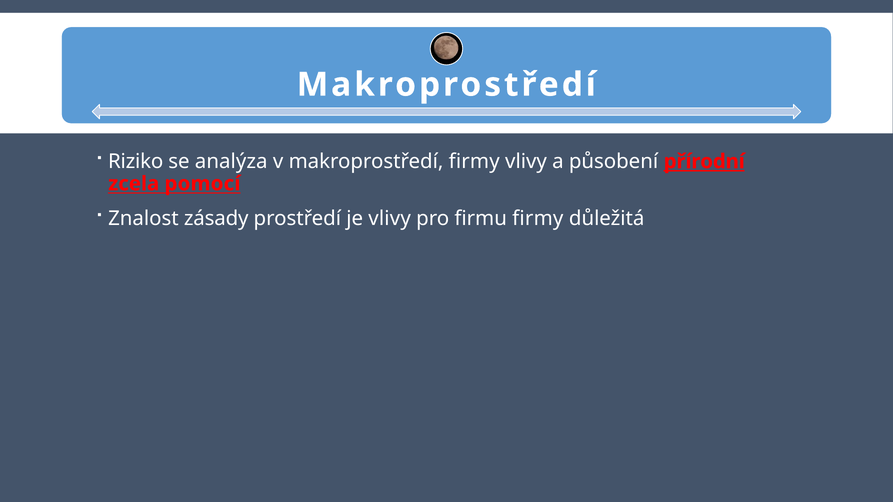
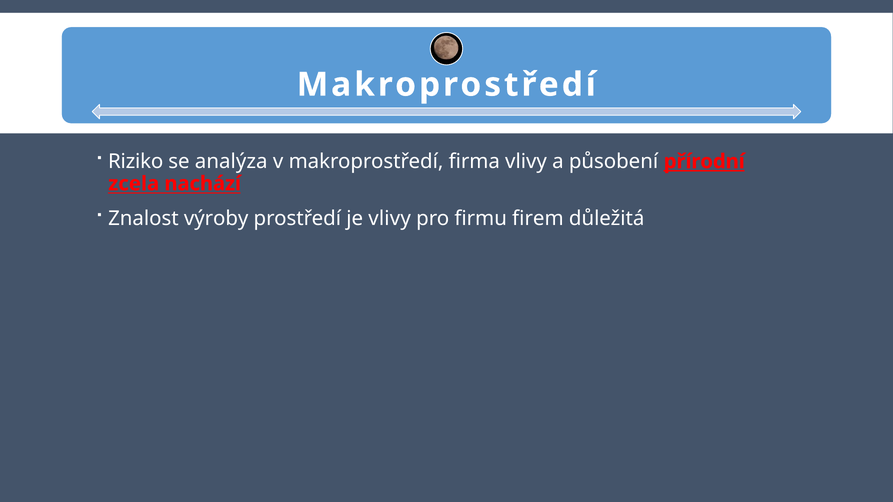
makroprostředí firmy: firmy -> firma (474, 162)
pomocí: pomocí -> nachází (203, 184)
zásady: zásady -> výroby (216, 219)
firmu firmy: firmy -> firem (538, 219)
